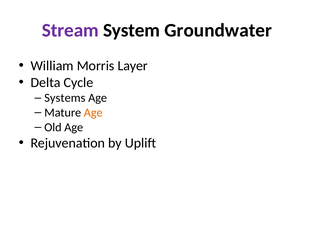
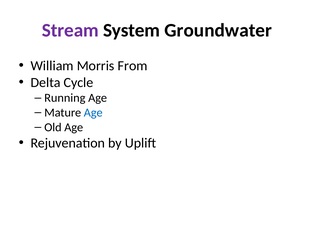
Layer: Layer -> From (133, 66)
Systems: Systems -> Running (65, 98)
Age colour: orange -> blue (93, 113)
